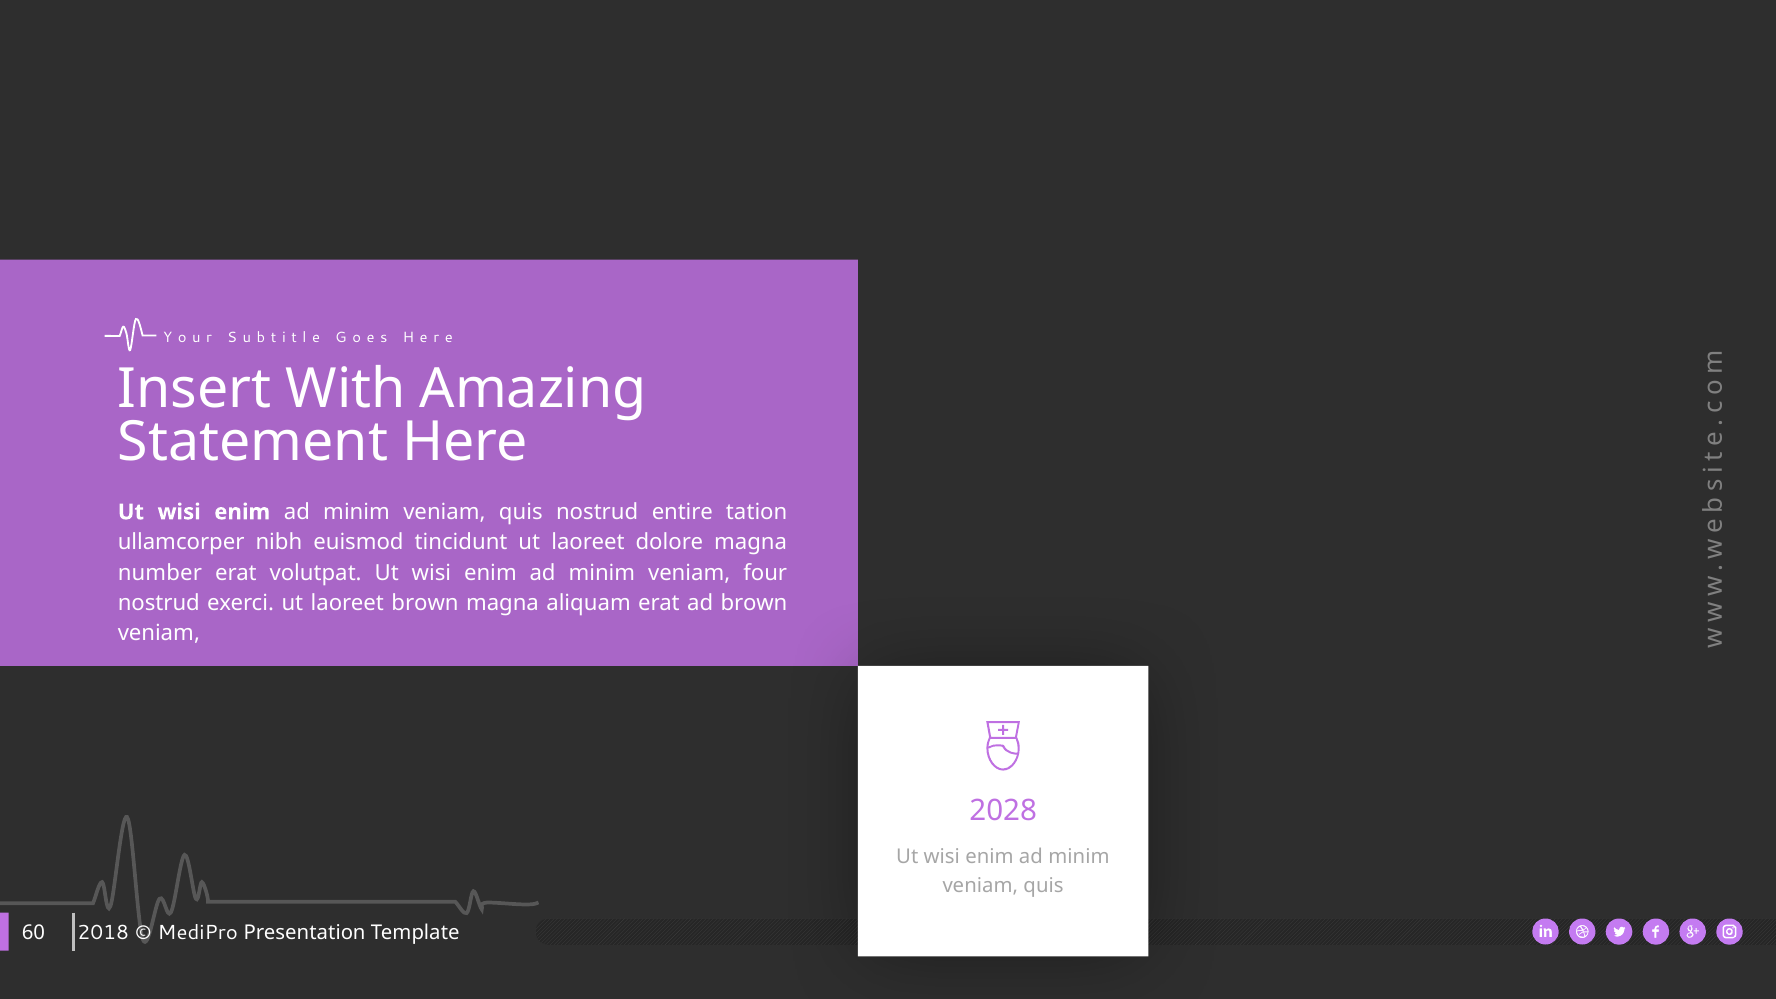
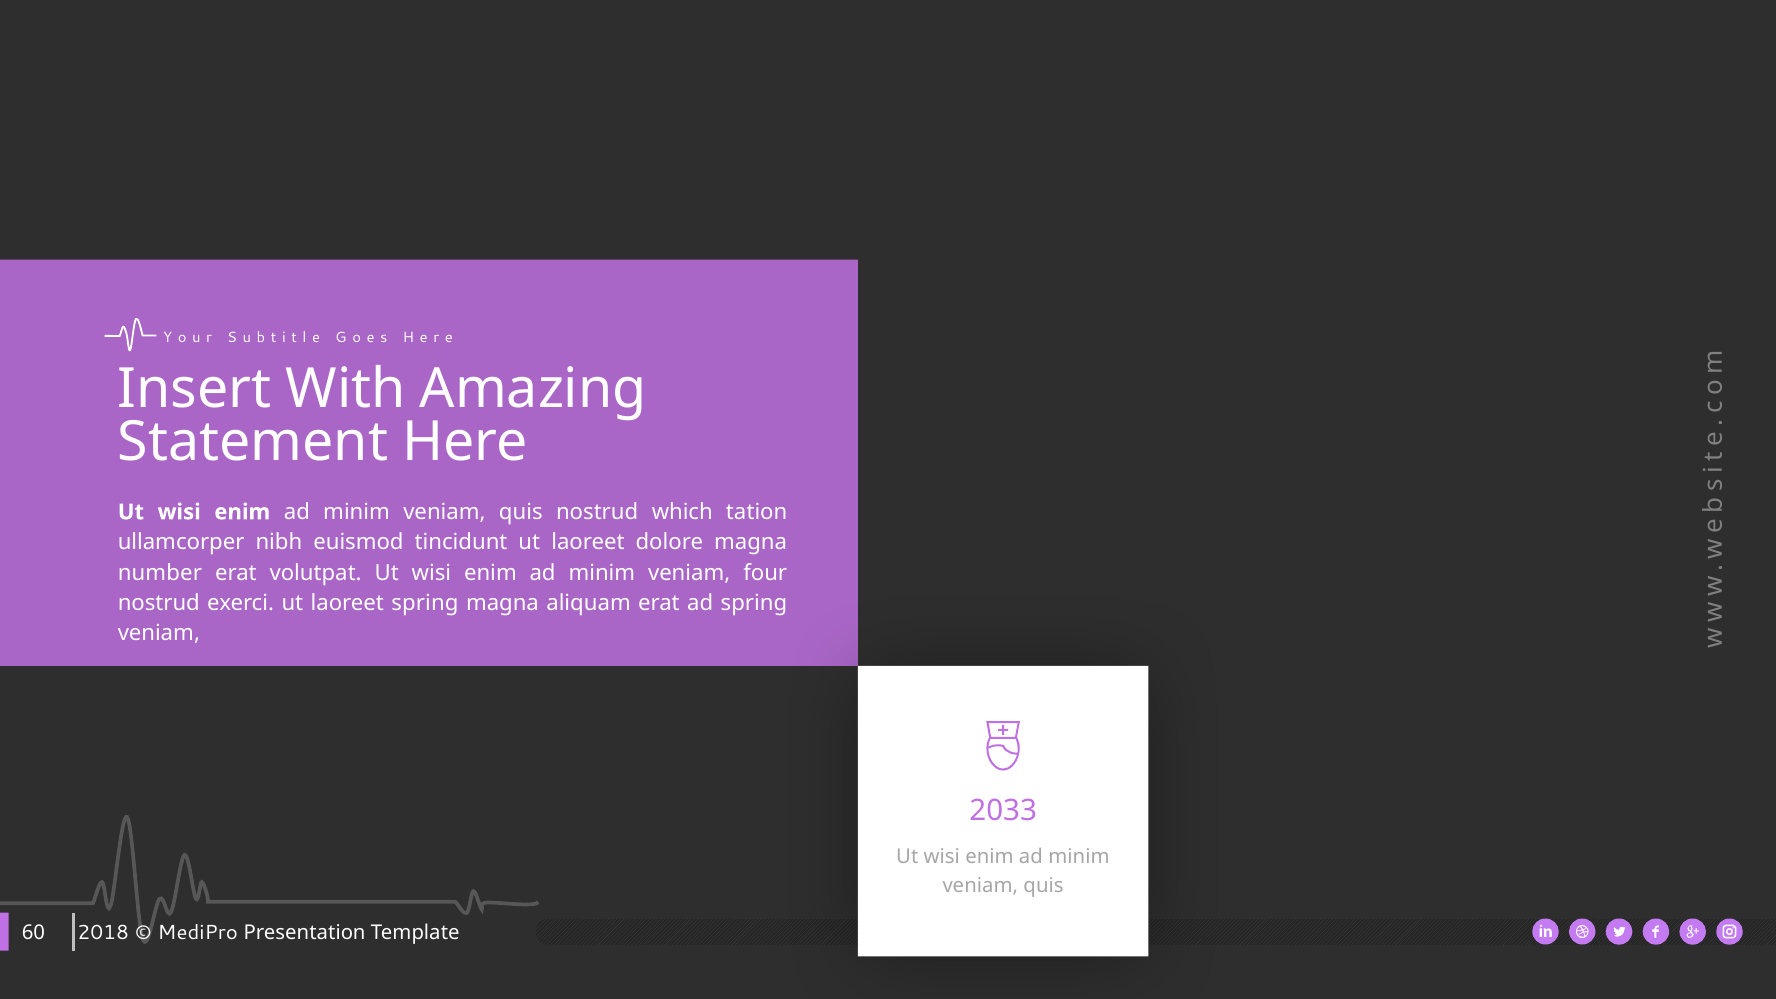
entire: entire -> which (682, 512)
laoreet brown: brown -> spring (425, 603)
ad brown: brown -> spring (754, 603)
2028: 2028 -> 2033 (1003, 810)
